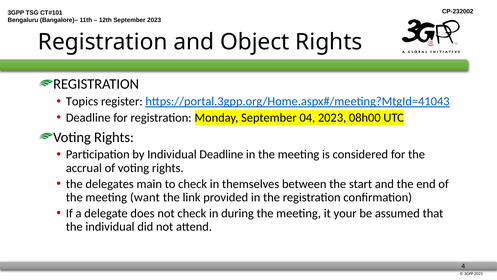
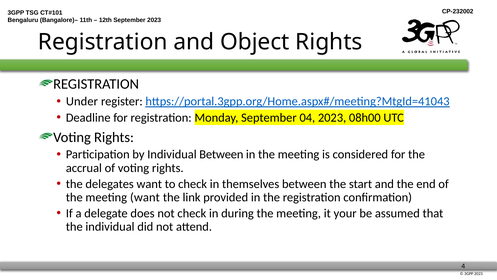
Topics: Topics -> Under (82, 101)
Individual Deadline: Deadline -> Between (221, 154)
delegates main: main -> want (149, 184)
